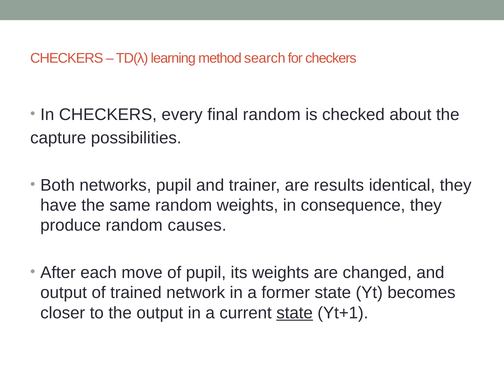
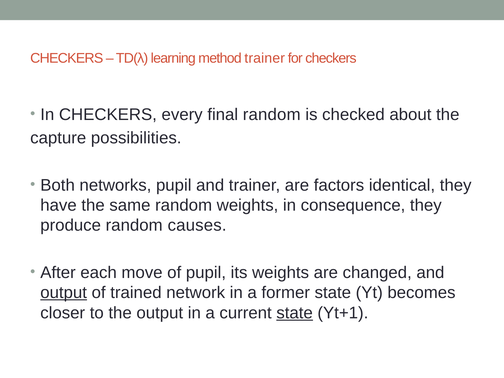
method search: search -> trainer (265, 58)
results: results -> factors (339, 185)
output underline: none -> present (64, 293)
